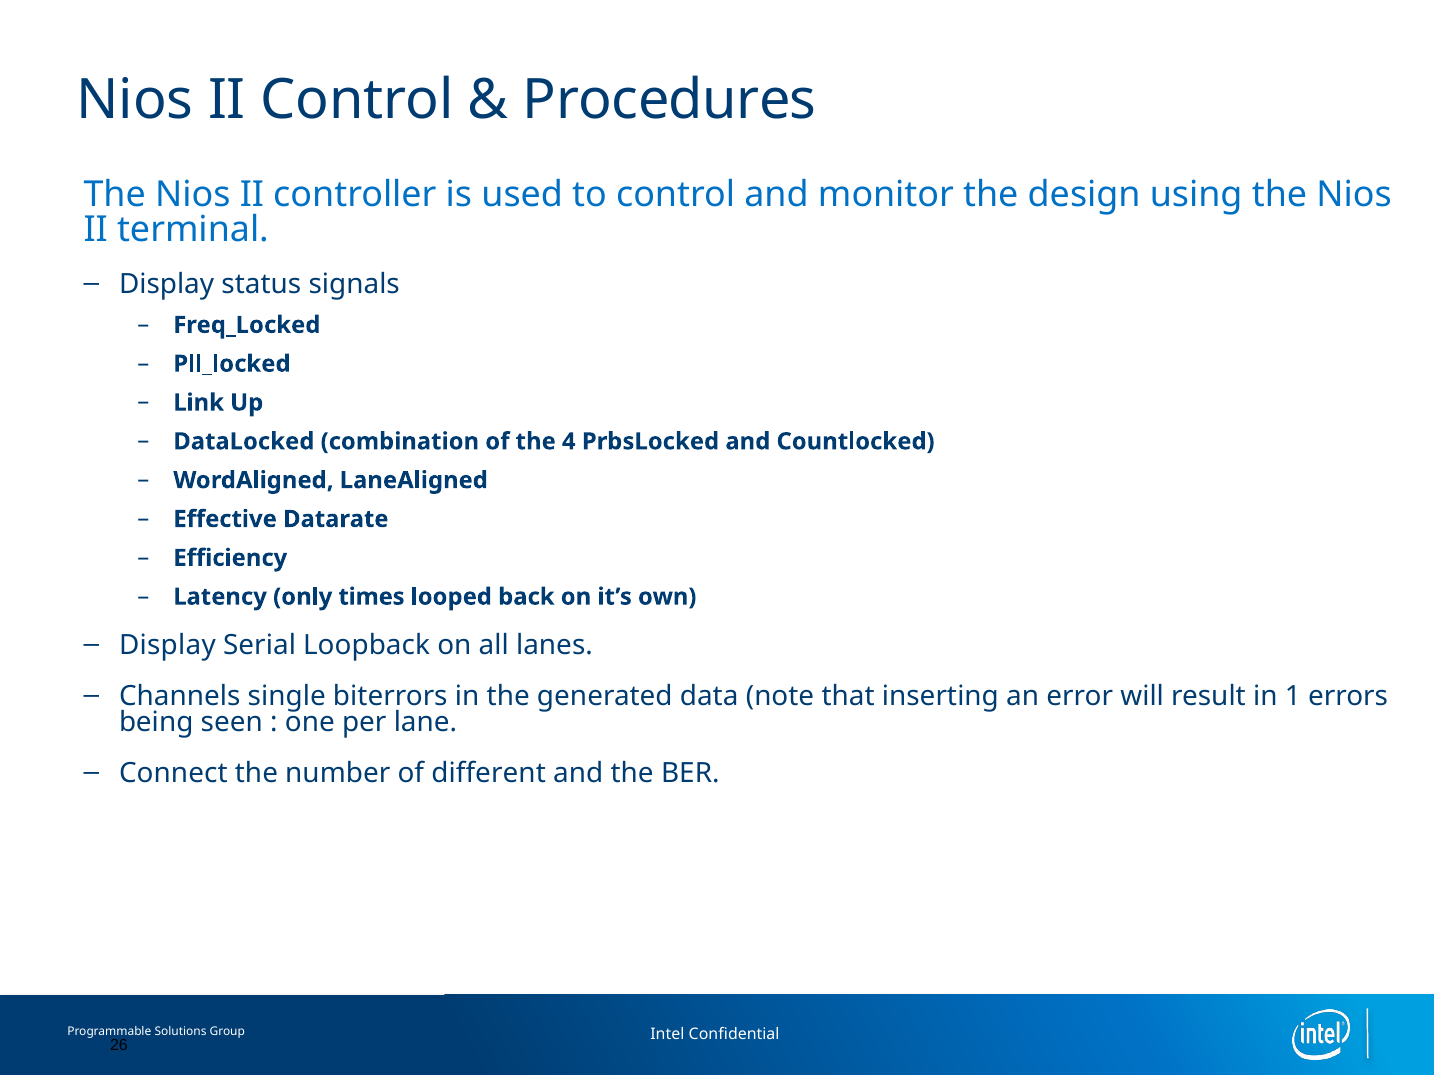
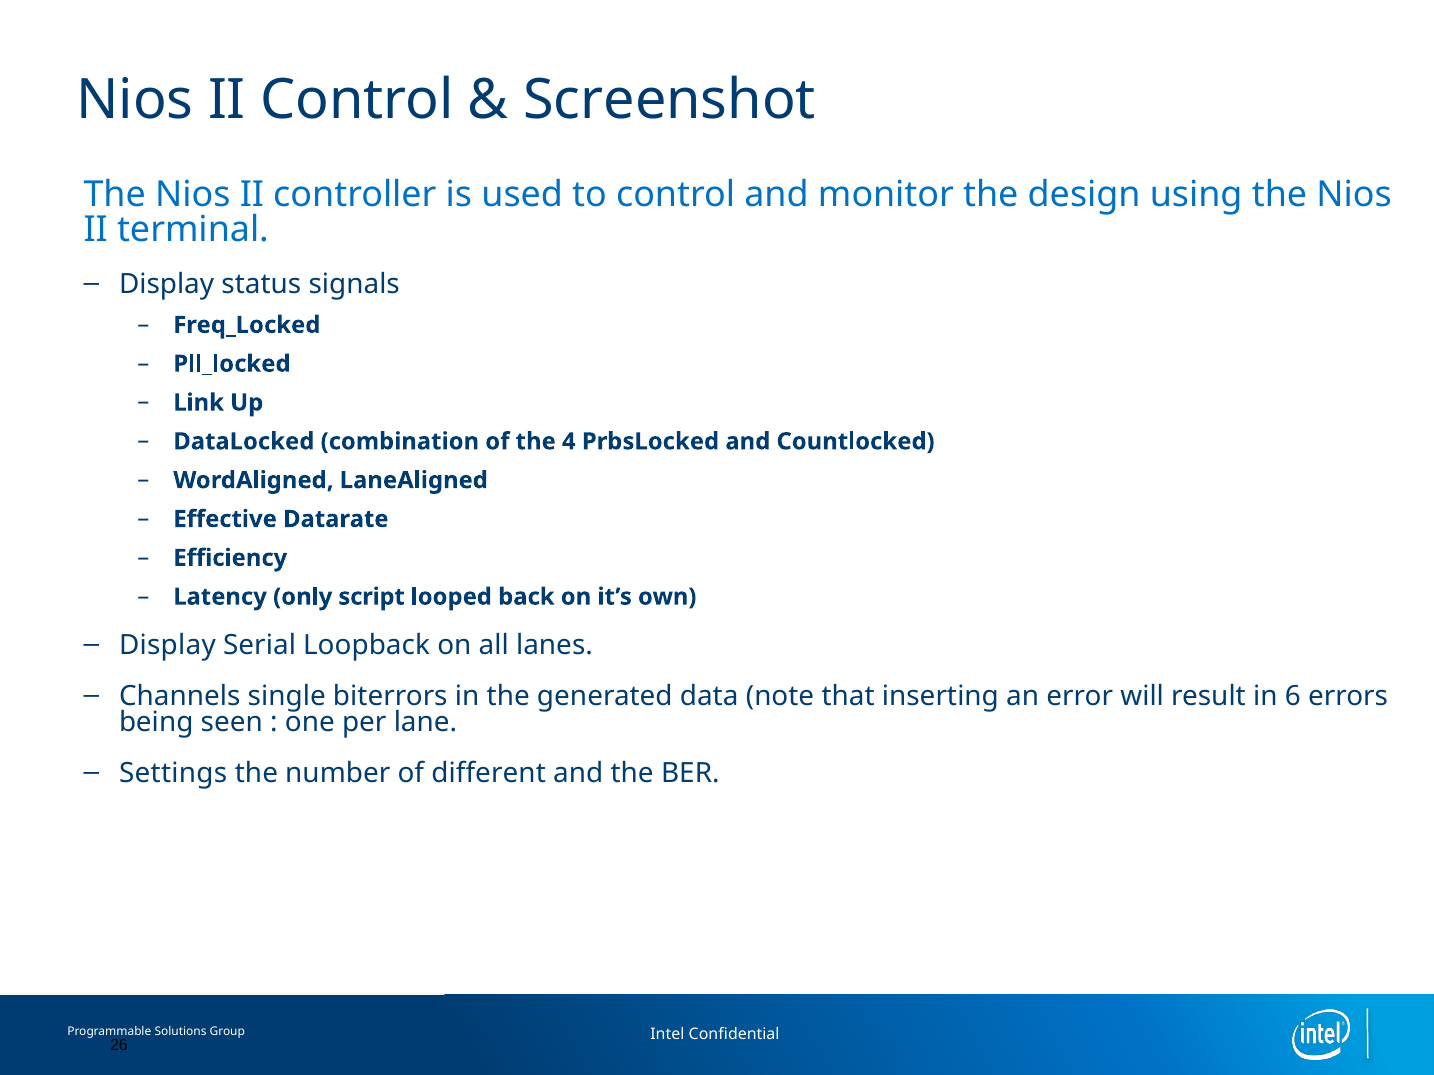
Procedures: Procedures -> Screenshot (670, 100)
times: times -> script (372, 597)
1: 1 -> 6 (1293, 696)
Connect: Connect -> Settings (173, 774)
